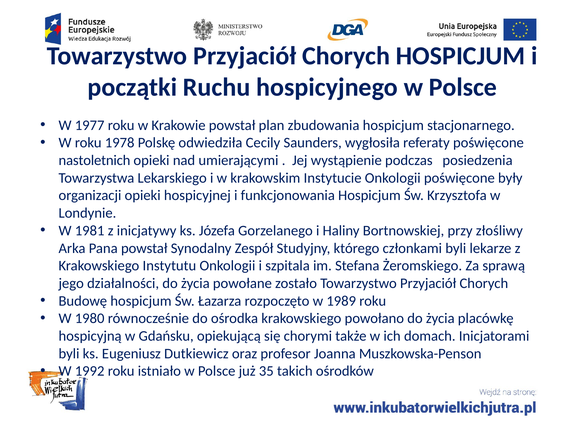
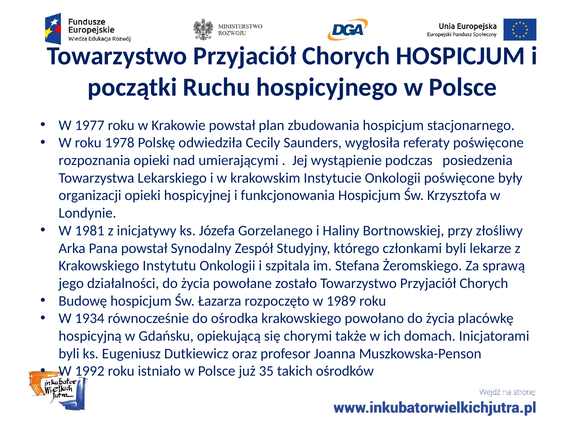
nastoletnich: nastoletnich -> rozpoznania (94, 160)
1980: 1980 -> 1934 (90, 318)
